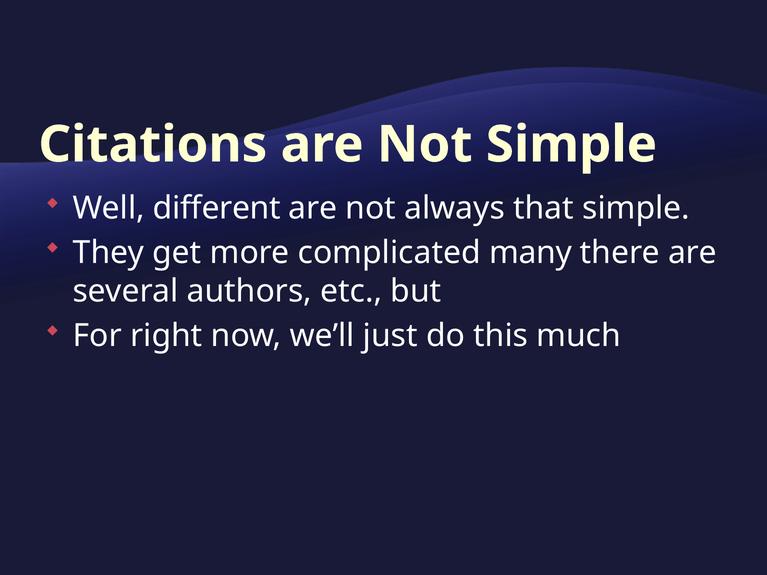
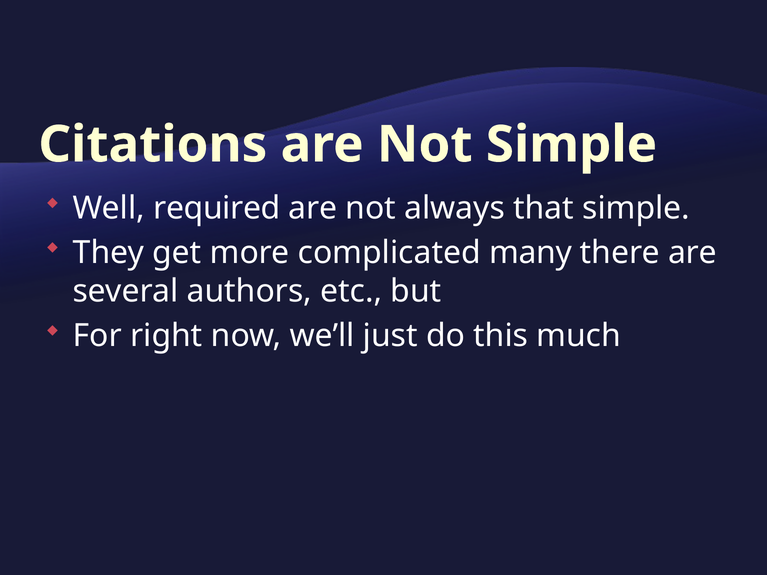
different: different -> required (217, 208)
